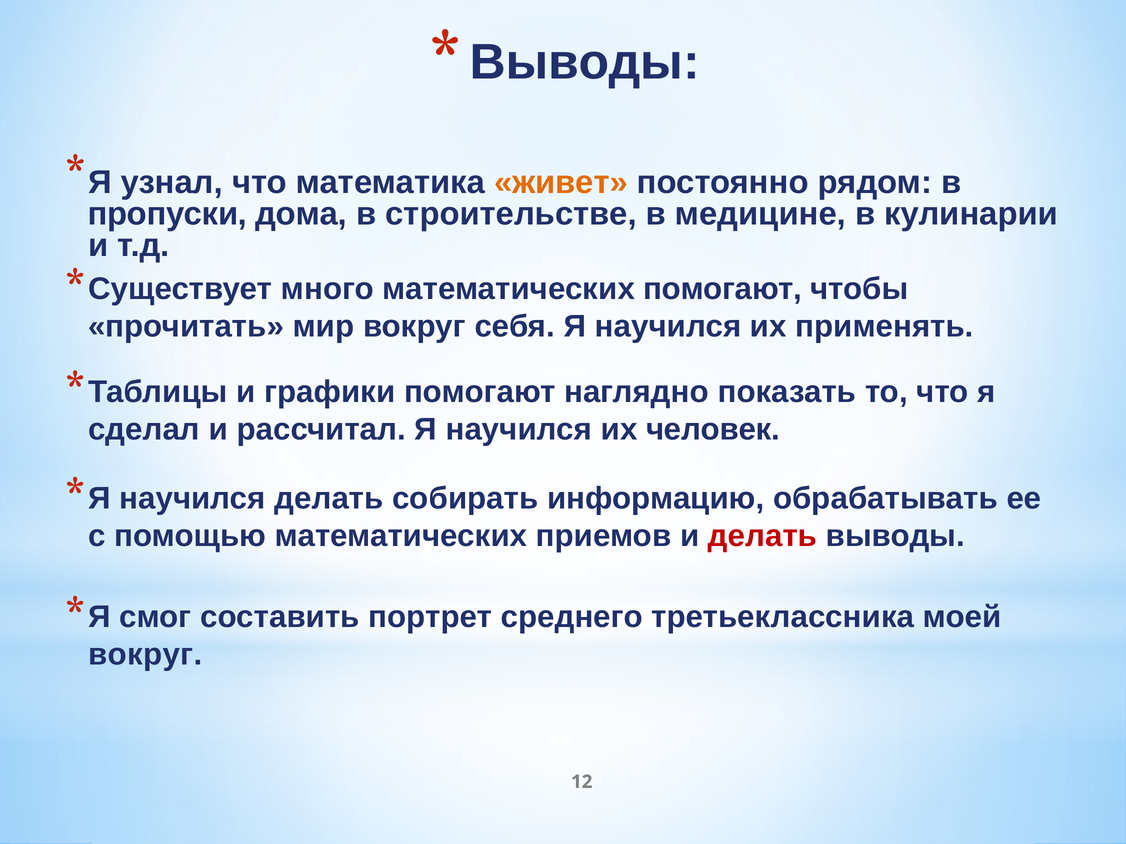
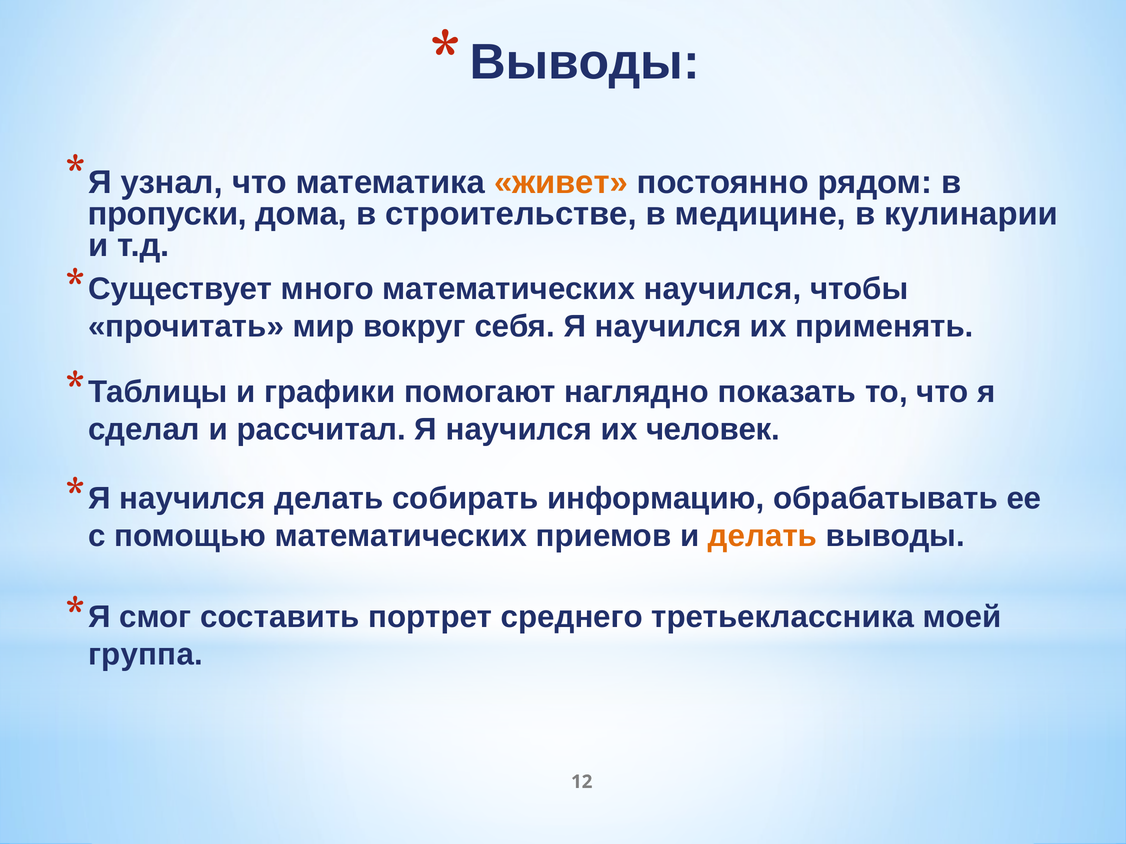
математических помогают: помогают -> научился (722, 289)
делать colour: red -> orange (763, 536)
вокруг: вокруг -> группа (145, 655)
